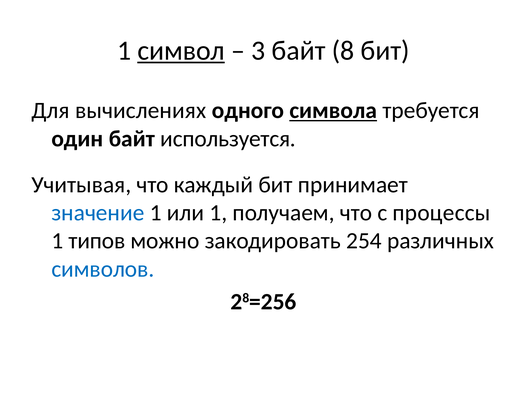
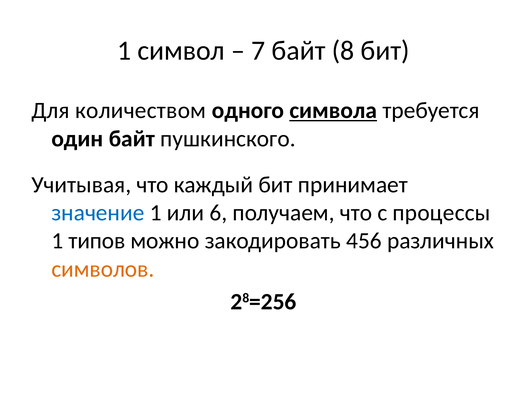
символ underline: present -> none (181, 51)
3: 3 -> 7 (258, 51)
вычислениях: вычислениях -> количеством (141, 111)
используется: используется -> пушкинского (228, 139)
или 1: 1 -> 6 (218, 213)
254: 254 -> 456 (364, 241)
символов colour: blue -> orange (103, 269)
